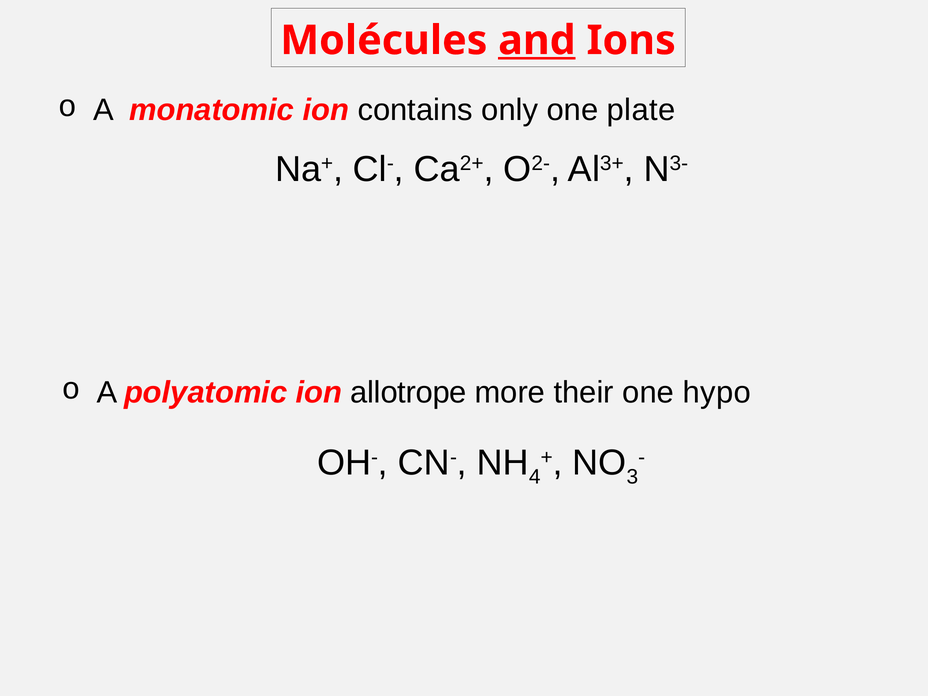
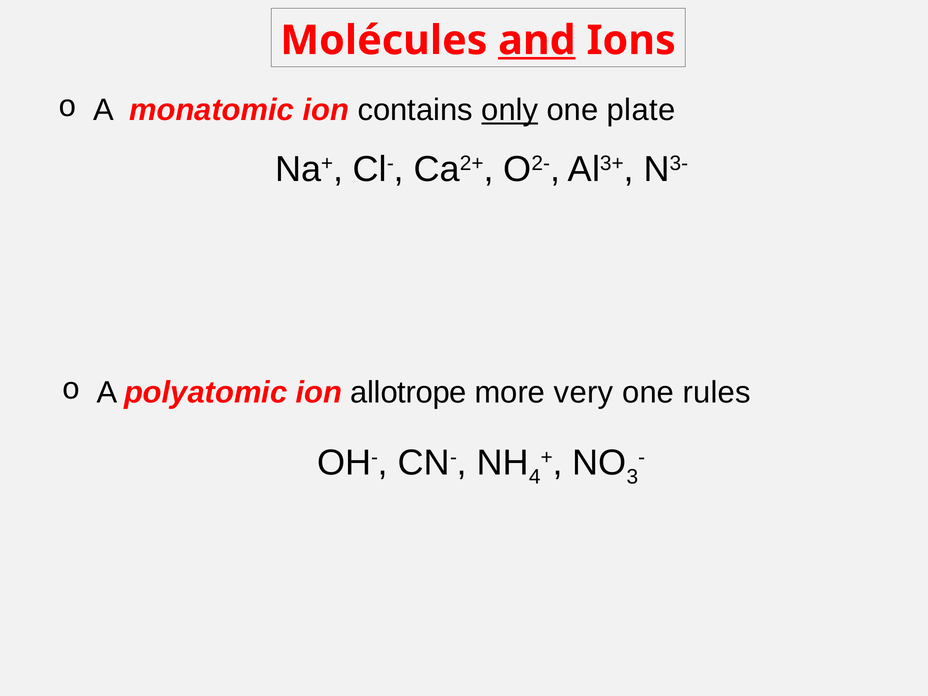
only underline: none -> present (510, 110)
their: their -> very (584, 393)
hypo: hypo -> rules (717, 393)
